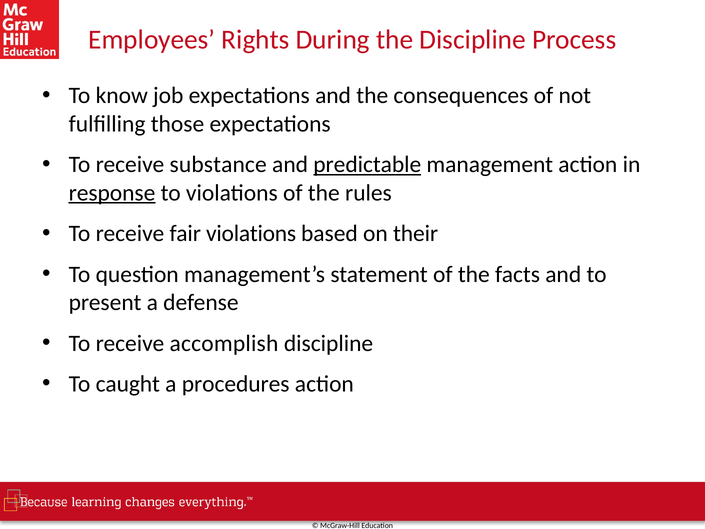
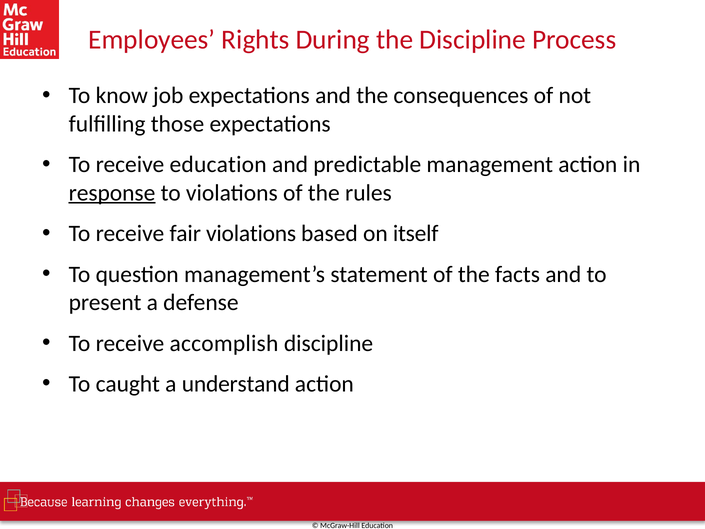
receive substance: substance -> education (218, 165)
predictable underline: present -> none (367, 165)
their: their -> itself (416, 233)
procedures: procedures -> understand (236, 384)
